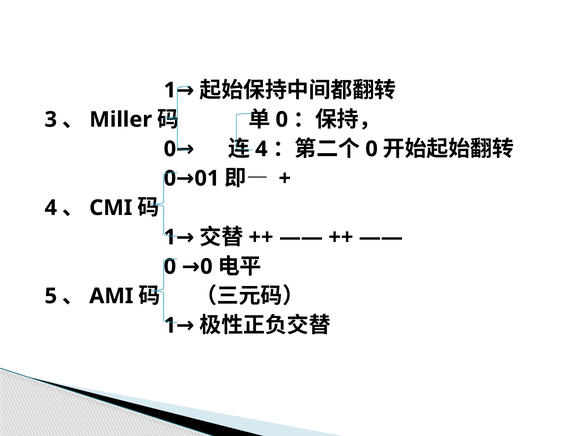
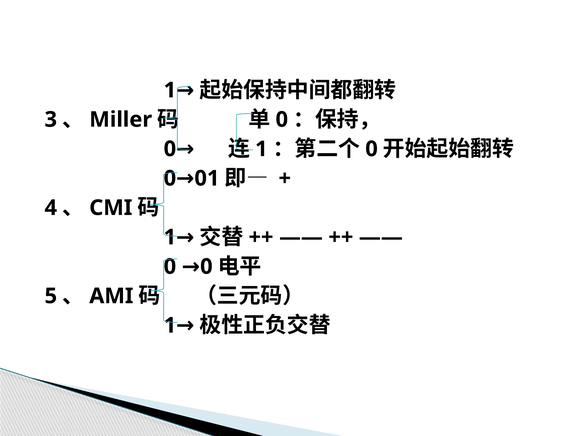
4: 4 -> 1 (261, 149)
